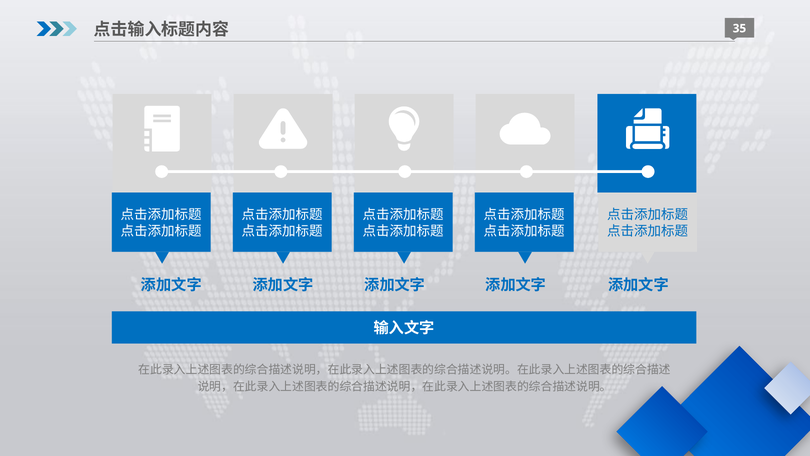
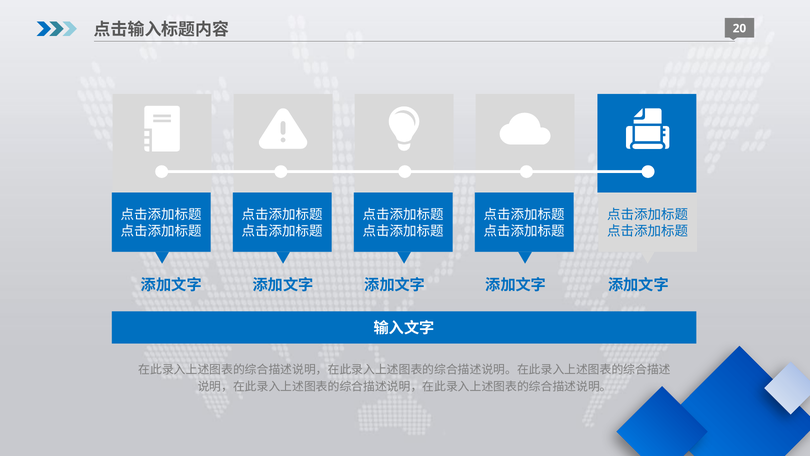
35: 35 -> 20 (739, 28)
